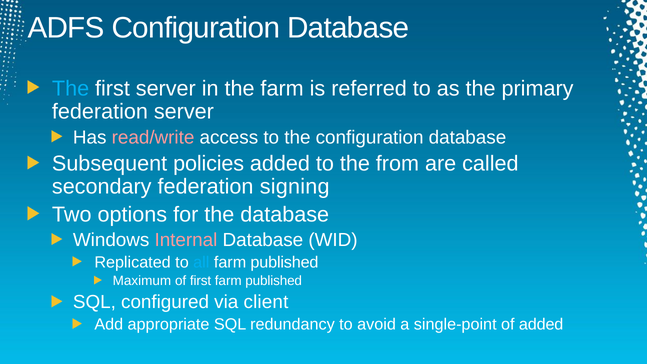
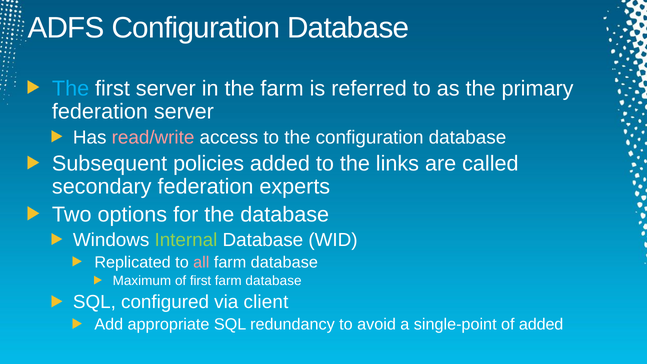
from: from -> links (397, 164)
signing: signing -> experts (295, 187)
Internal colour: pink -> light green (186, 240)
all colour: light blue -> pink (201, 262)
published: published -> database (284, 262)
published: published -> database (274, 281)
